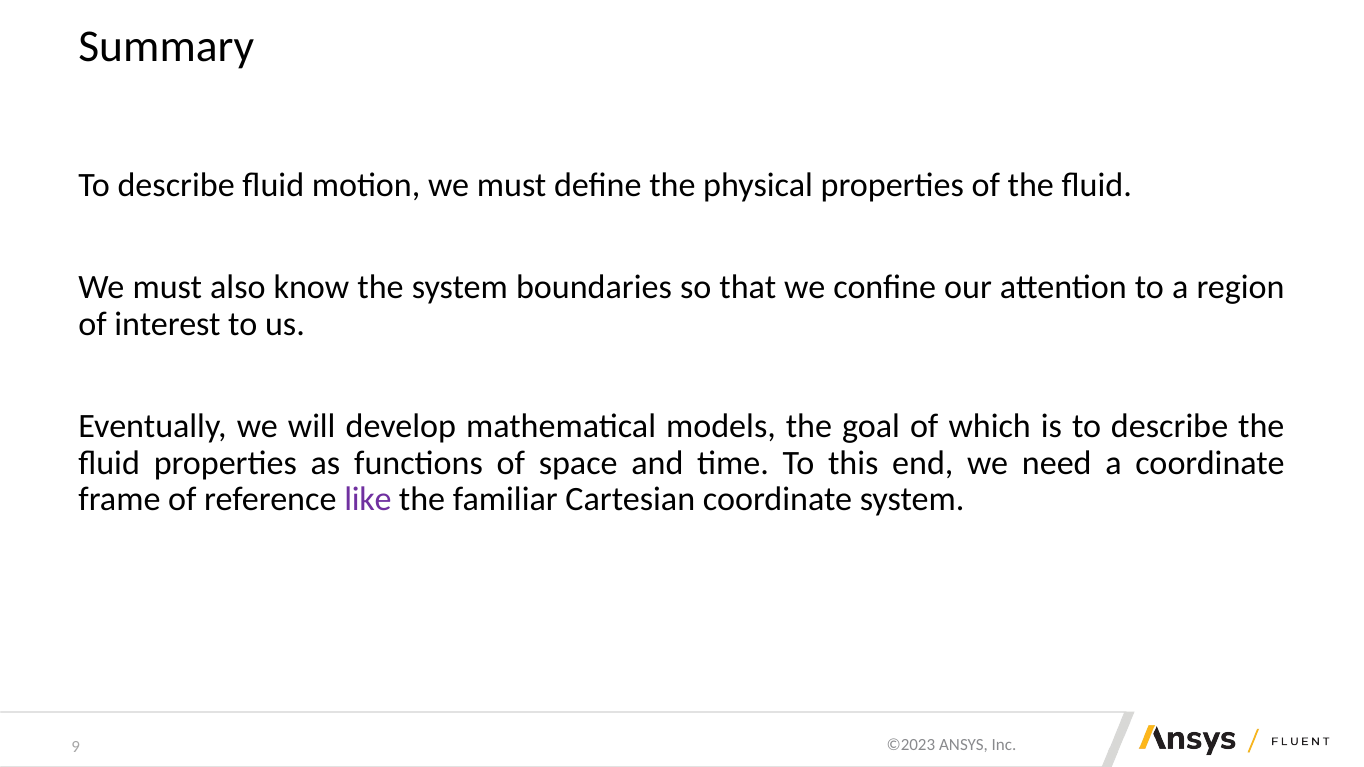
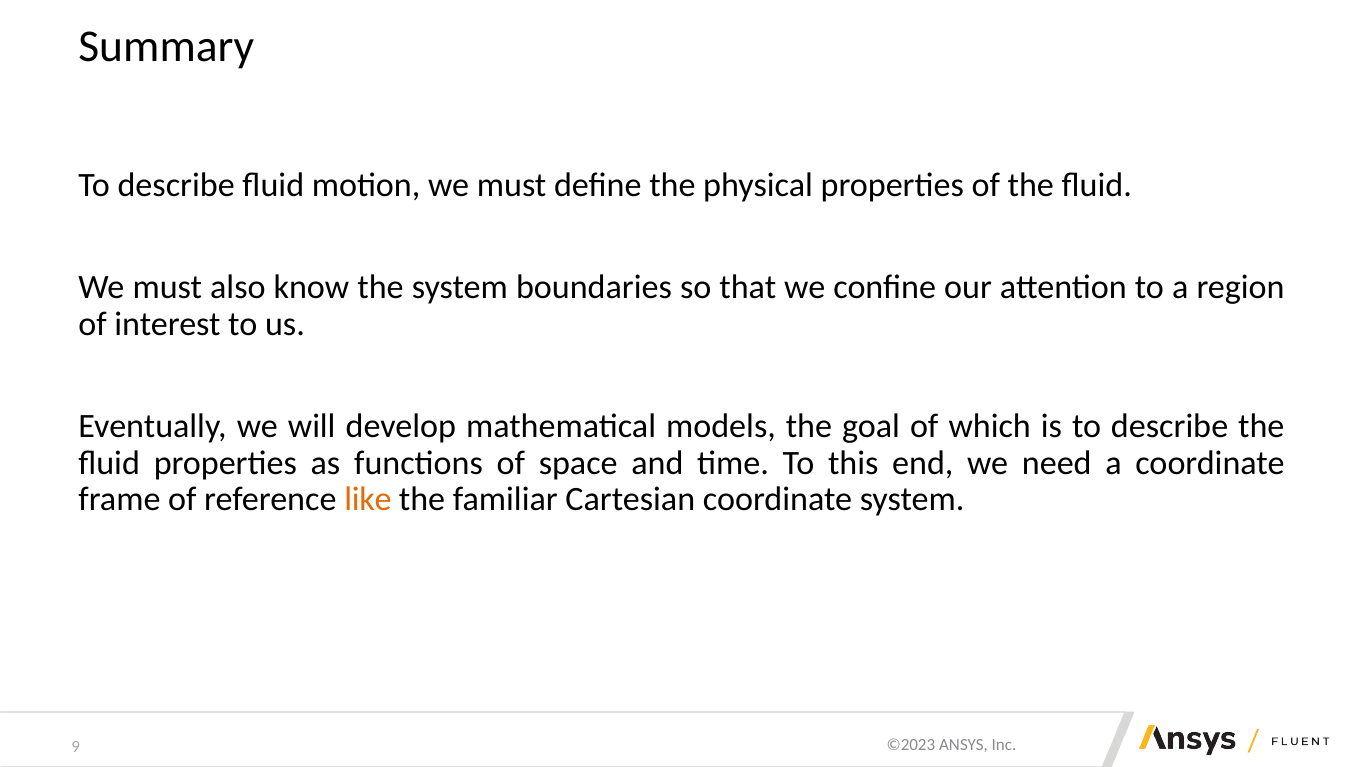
like colour: purple -> orange (368, 500)
